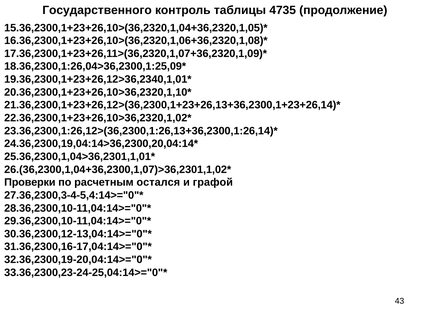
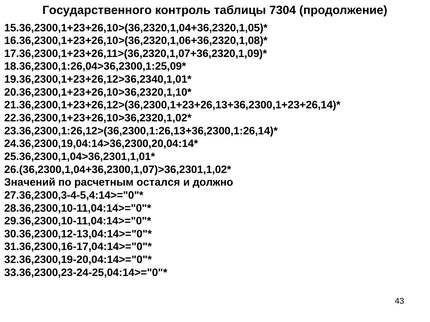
4735: 4735 -> 7304 (283, 10)
Проверки: Проверки -> Значений (30, 183)
графой: графой -> должно (213, 183)
